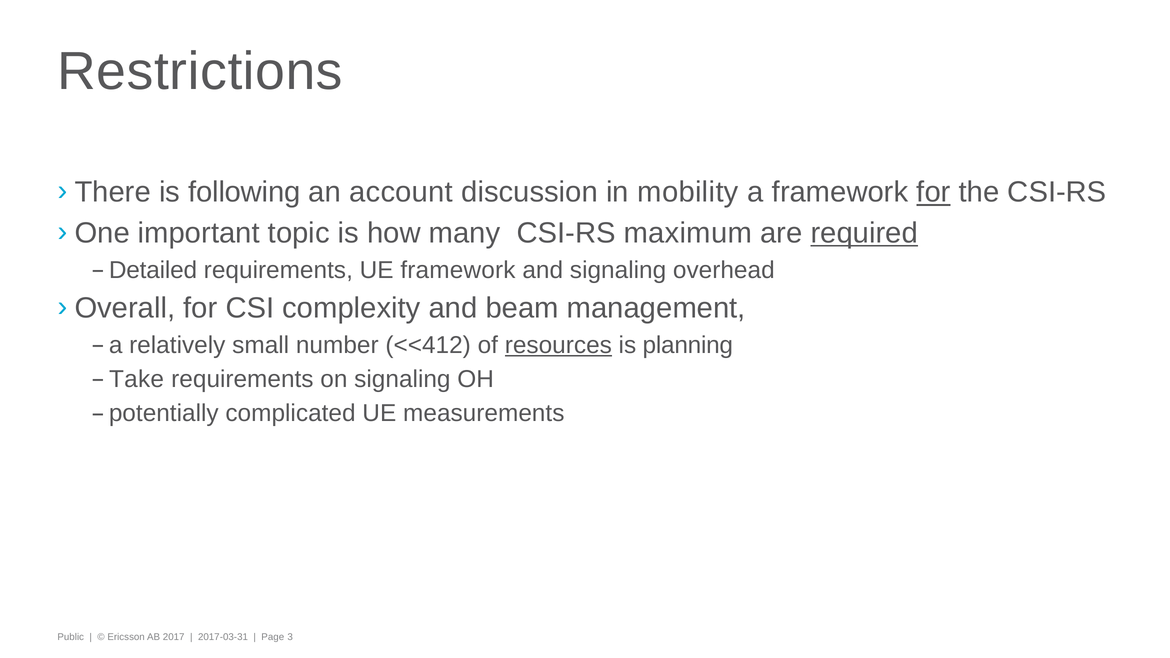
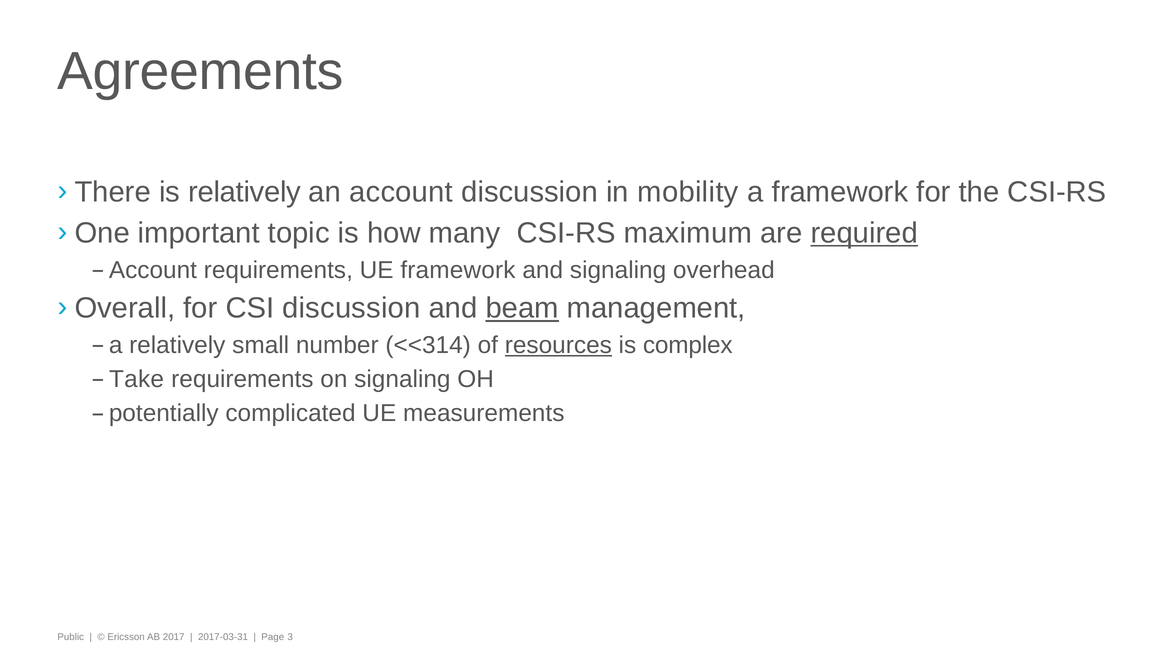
Restrictions: Restrictions -> Agreements (200, 72)
is following: following -> relatively (244, 192)
for underline: present -> none (934, 192)
Detailed: Detailed -> Account (153, 270)
CSI complexity: complexity -> discussion (351, 308)
beam underline: none -> present (522, 308)
<<412: <<412 -> <<314 (428, 345)
planning: planning -> complex (688, 345)
